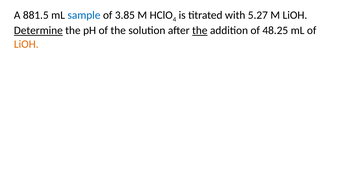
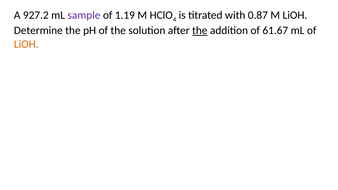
881.5: 881.5 -> 927.2 (36, 15)
sample colour: blue -> purple (84, 15)
3.85: 3.85 -> 1.19 (125, 15)
5.27: 5.27 -> 0.87 (258, 15)
Determine underline: present -> none (38, 31)
48.25: 48.25 -> 61.67 (275, 31)
